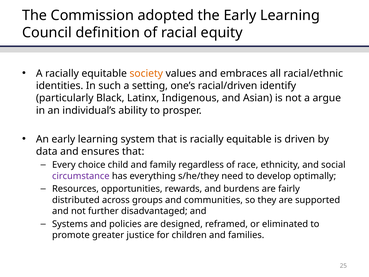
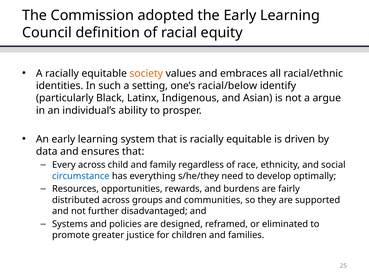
racial/driven: racial/driven -> racial/below (227, 86)
Every choice: choice -> across (92, 165)
circumstance colour: purple -> blue (81, 176)
